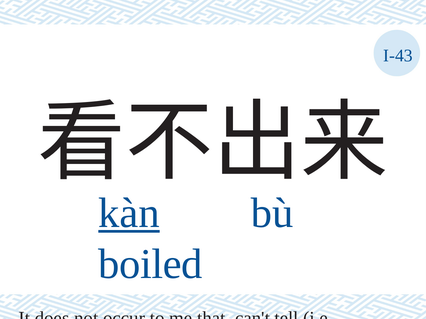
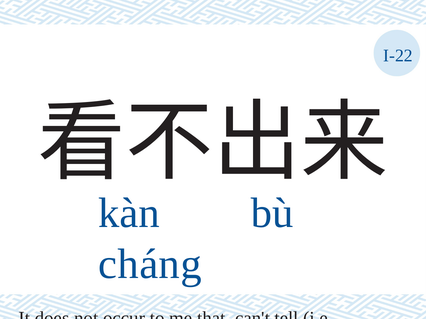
I-43: I-43 -> I-22 (398, 56)
kàn underline: present -> none (129, 213)
boiled: boiled -> cháng (150, 265)
